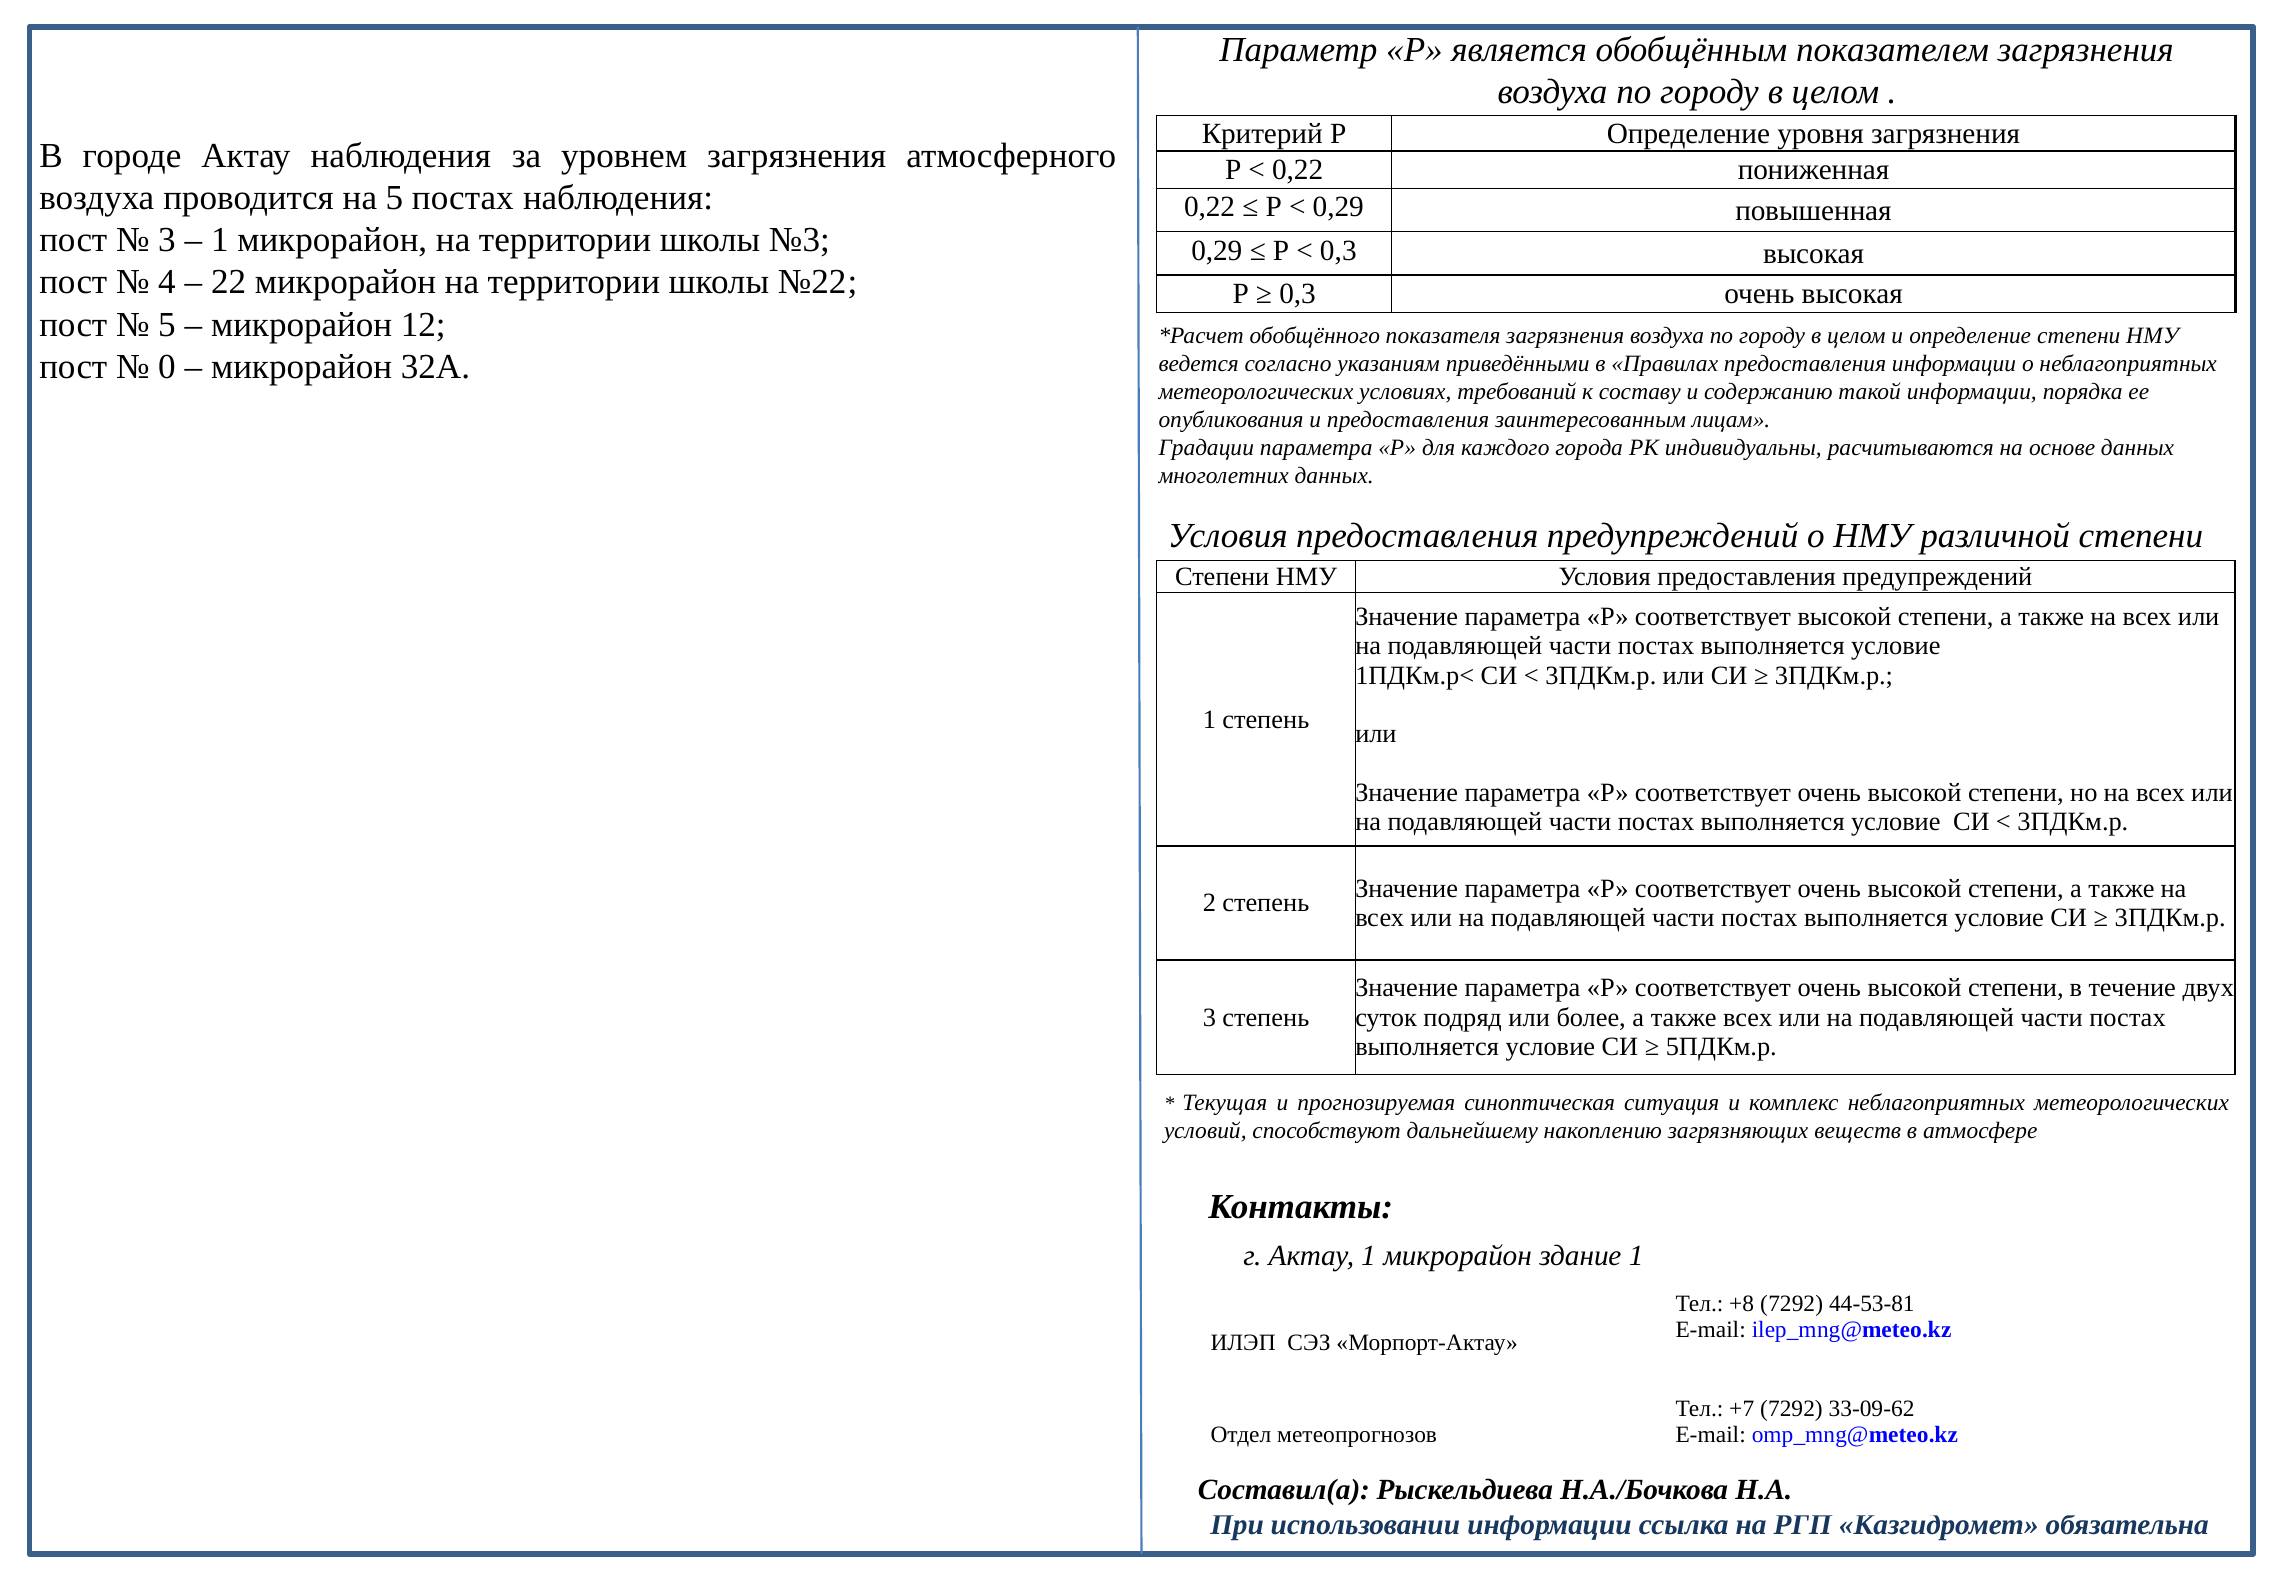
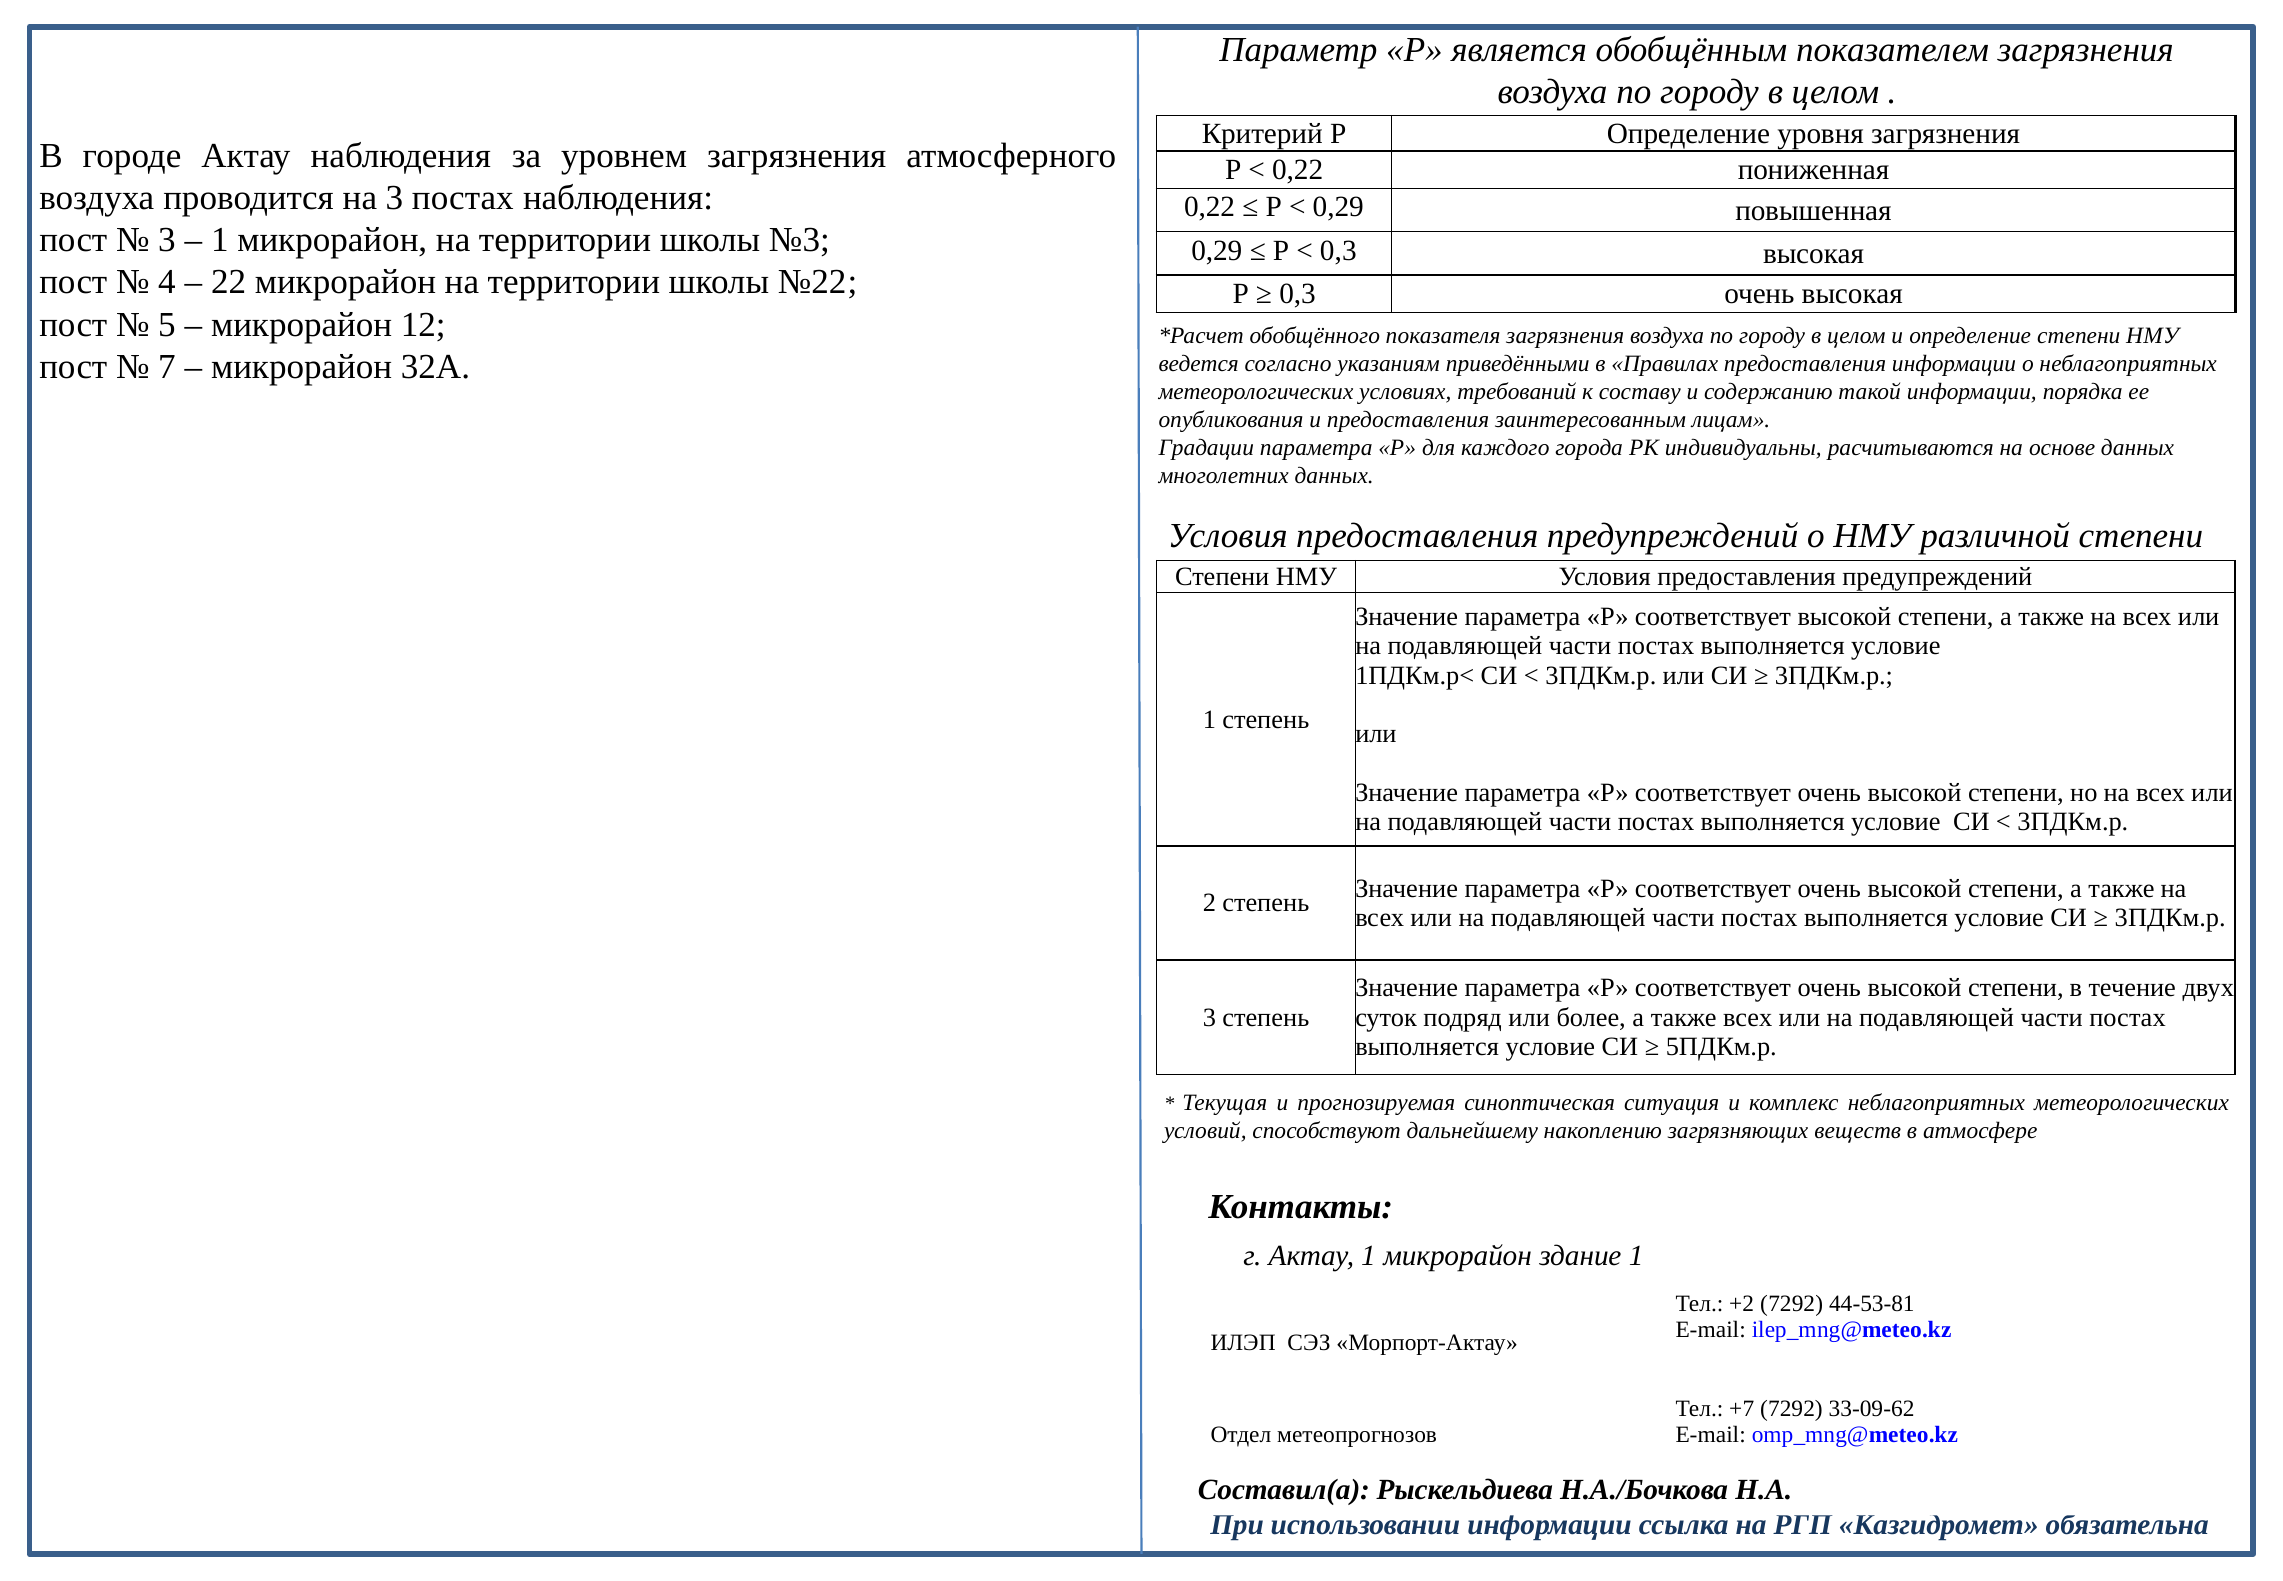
на 5: 5 -> 3 (394, 198)
0: 0 -> 7 (167, 367)
+8: +8 -> +2 (1742, 1303)
